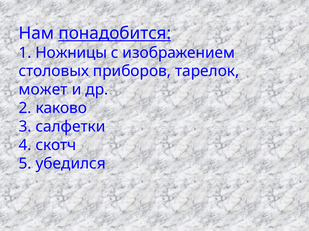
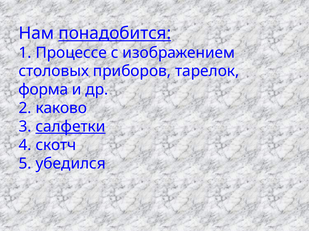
Ножницы: Ножницы -> Процессе (71, 53)
может: может -> форма (43, 90)
салфетки underline: none -> present (71, 127)
